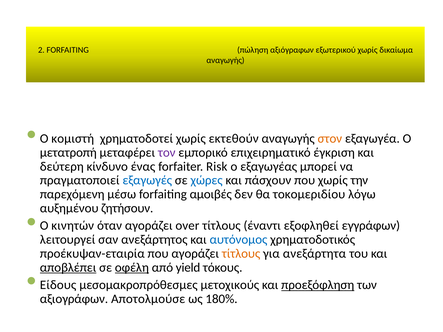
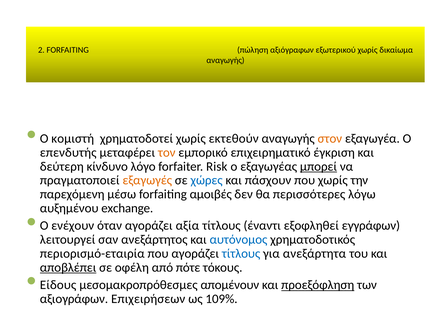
μετατροπή: μετατροπή -> επενδυτής (68, 153)
τον colour: purple -> orange (167, 153)
ένας: ένας -> λόγο (143, 167)
μπορεί underline: none -> present (318, 167)
εξαγωγές colour: blue -> orange (147, 180)
τοκομεριδίου: τοκομεριδίου -> περισσότερες (309, 194)
ζητήσουν: ζητήσουν -> exchange (127, 208)
κινητών: κινητών -> ενέχουν (73, 226)
over: over -> αξία (187, 226)
προέκυψαν-εταιρία: προέκυψαν-εταιρία -> περιορισμό-εταιρία (92, 254)
τίτλους colour: orange -> blue (241, 254)
οφέλη underline: present -> none (132, 268)
yield: yield -> πότε (188, 268)
μετοχικούς: μετοχικούς -> απομένουν (230, 285)
Αποτολμούσε: Αποτολμούσε -> Επιχειρήσεων (148, 299)
180%: 180% -> 109% (222, 299)
